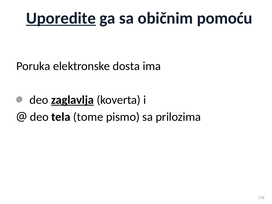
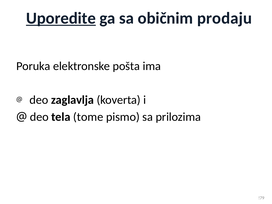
pomoću: pomoću -> prodaju (225, 18)
dosta: dosta -> pošta (126, 66)
zaglavlja underline: present -> none (72, 100)
